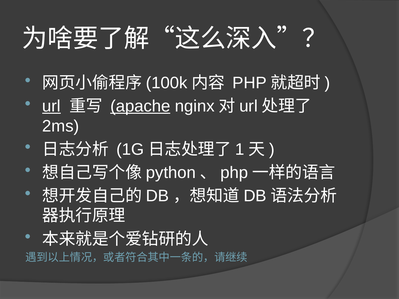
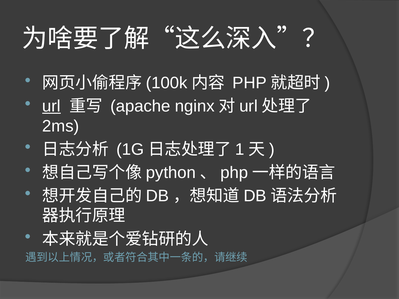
apache underline: present -> none (140, 106)
